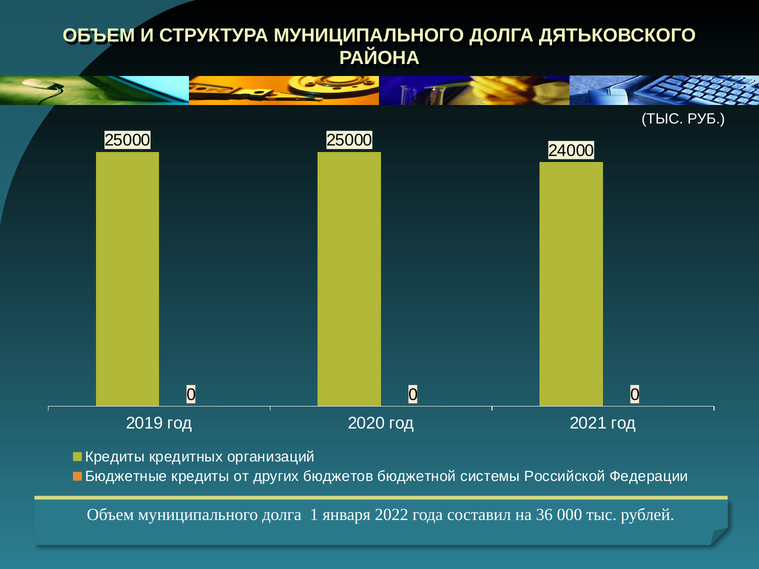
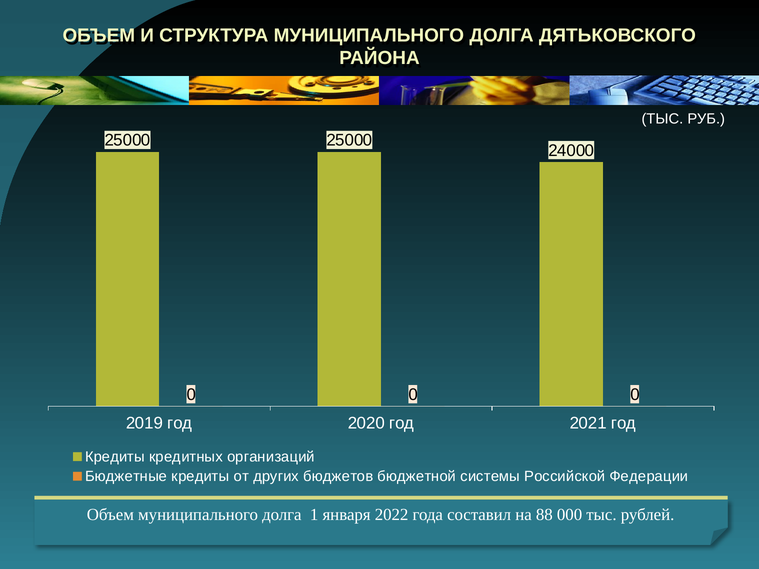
36: 36 -> 88 (544, 515)
